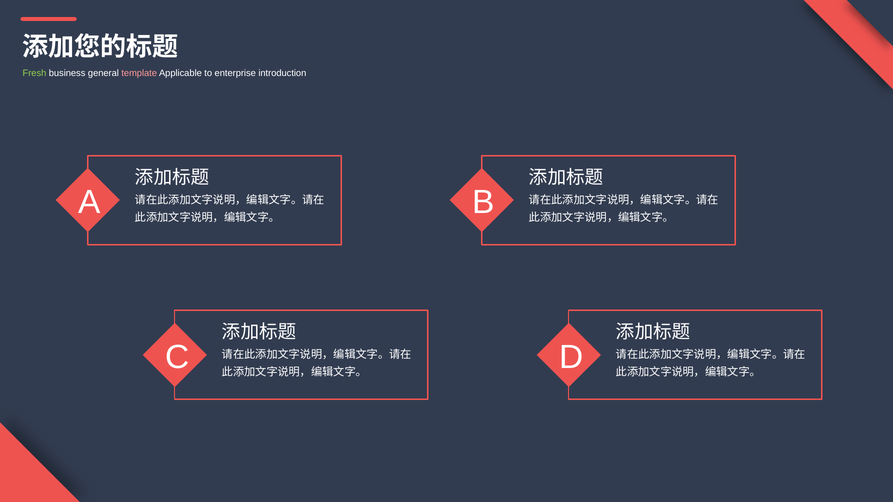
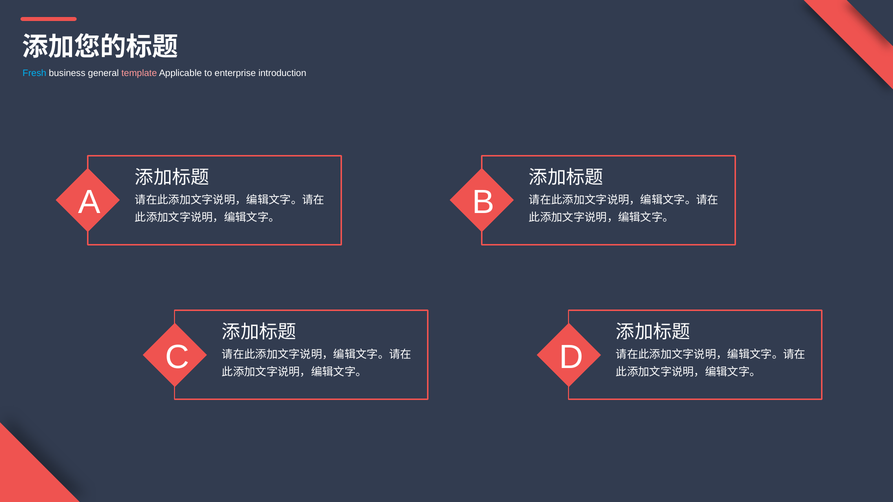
Fresh colour: light green -> light blue (34, 73)
